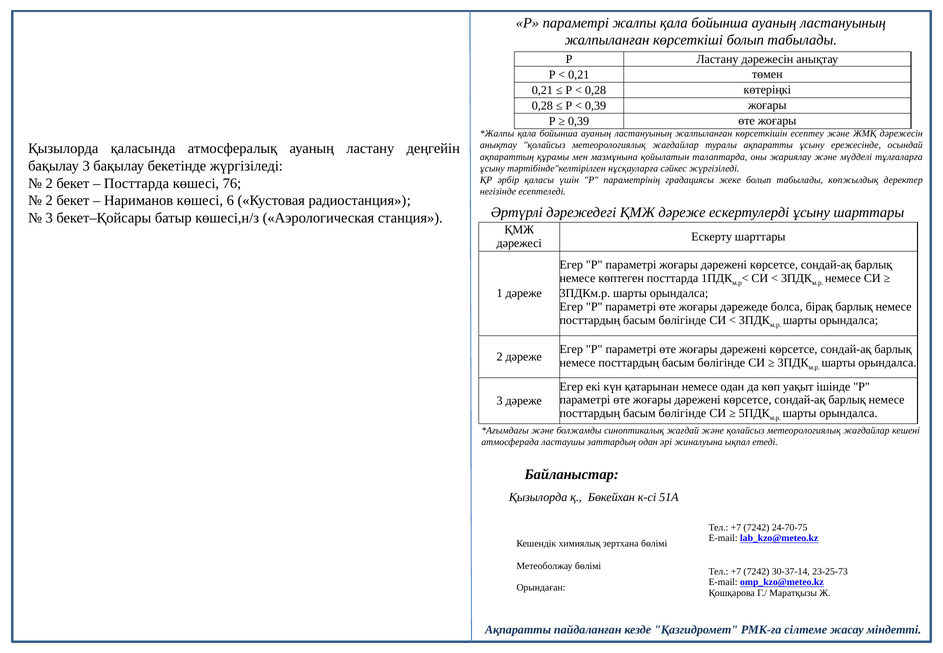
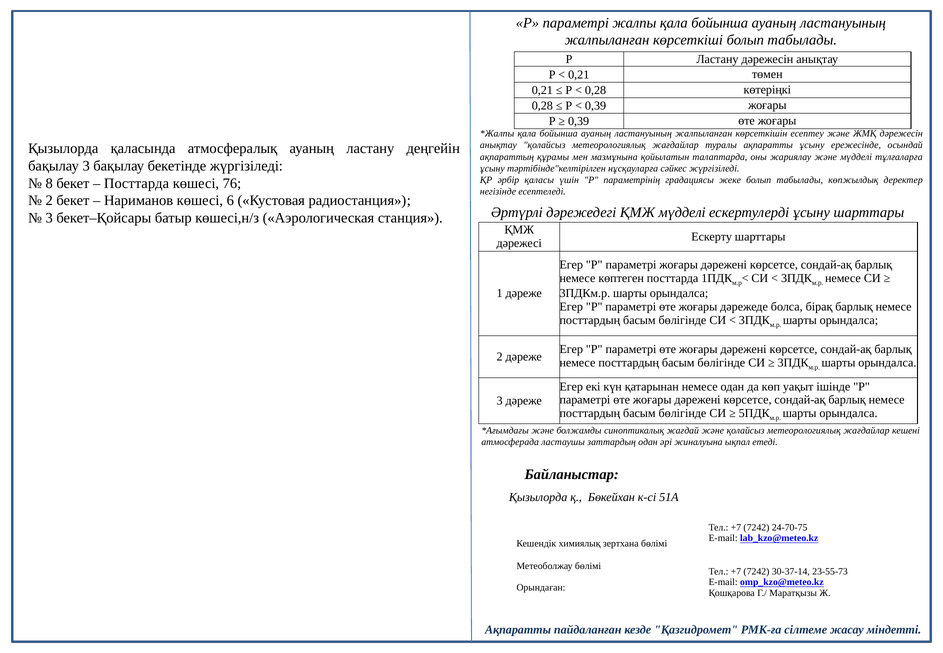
2: 2 -> 8 (49, 183)
ҚМЖ дәреже: дәреже -> мүдделі (682, 212)
23-25-73: 23-25-73 -> 23-55-73 (830, 571)
